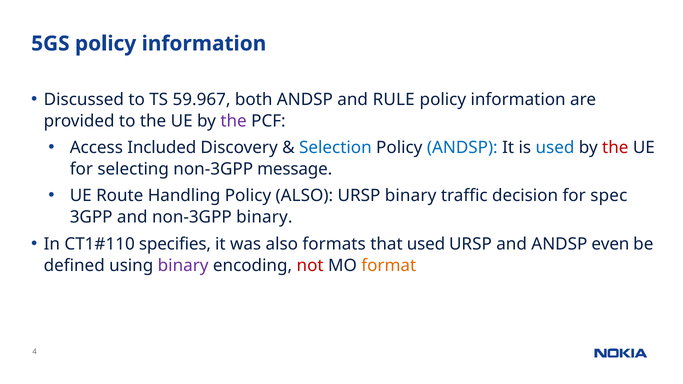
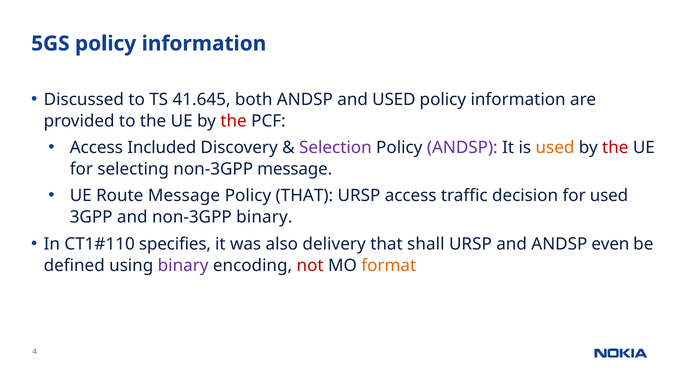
59.967: 59.967 -> 41.645 (202, 100)
and RULE: RULE -> USED (394, 100)
the colour: purple -> red (234, 121)
Selection colour: blue -> purple (335, 148)
ANDSP colour: blue -> purple (462, 148)
used colour: blue -> orange (555, 148)
Route Handling: Handling -> Message (184, 196)
Policy ALSO: ALSO -> THAT (304, 196)
URSP binary: binary -> access (411, 196)
for spec: spec -> used (609, 196)
formats: formats -> delivery (334, 244)
that used: used -> shall (426, 244)
